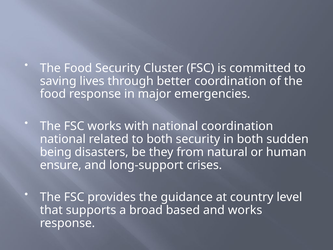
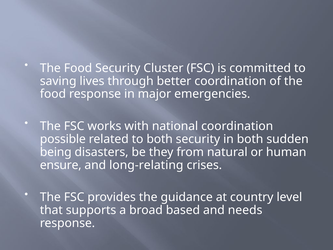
national: national -> possible (63, 139)
long-support: long-support -> long-relating (146, 165)
and works: works -> needs (245, 210)
